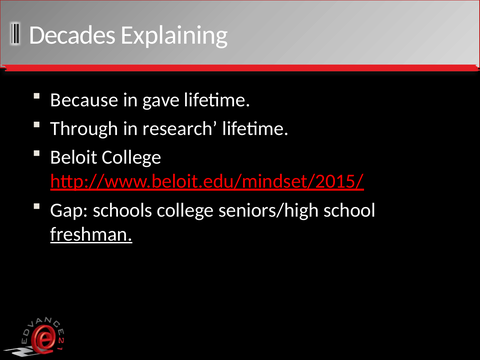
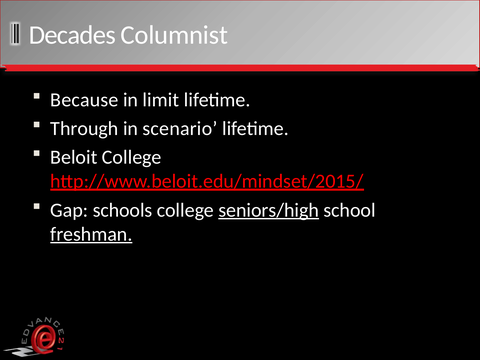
Explaining: Explaining -> Columnist (174, 35)
gave: gave -> limit (161, 100)
research: research -> scenario (180, 128)
seniors/high underline: none -> present (269, 210)
